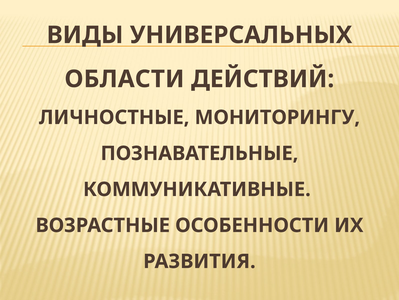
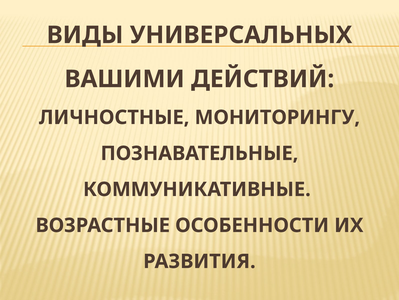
ОБЛАСТИ: ОБЛАСТИ -> ВАШИМИ (125, 79)
